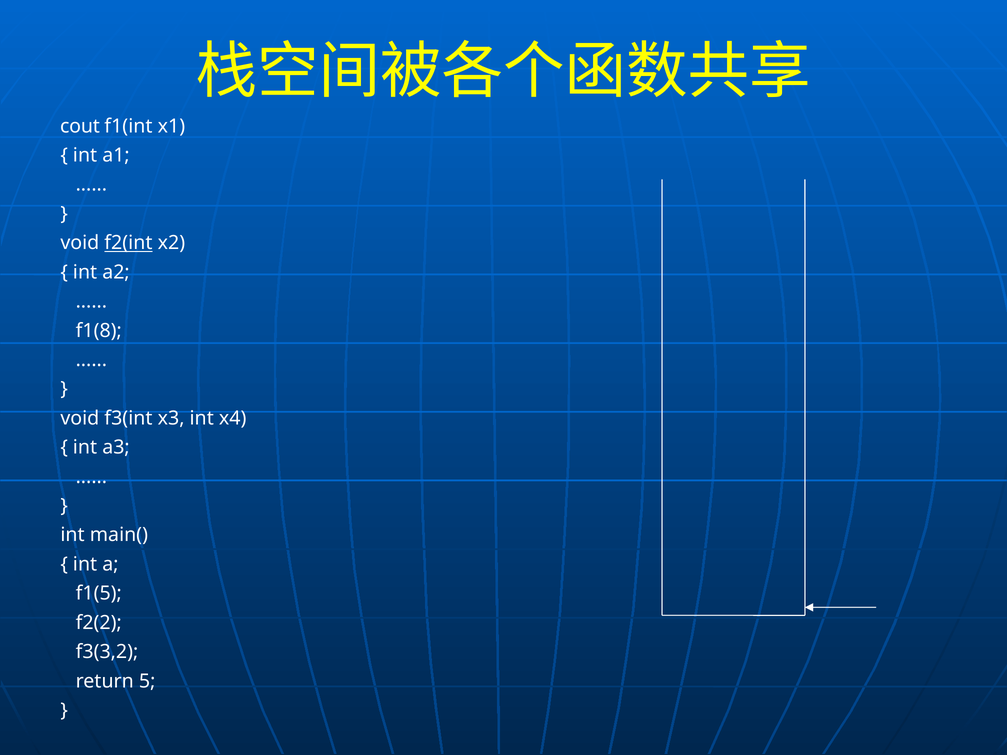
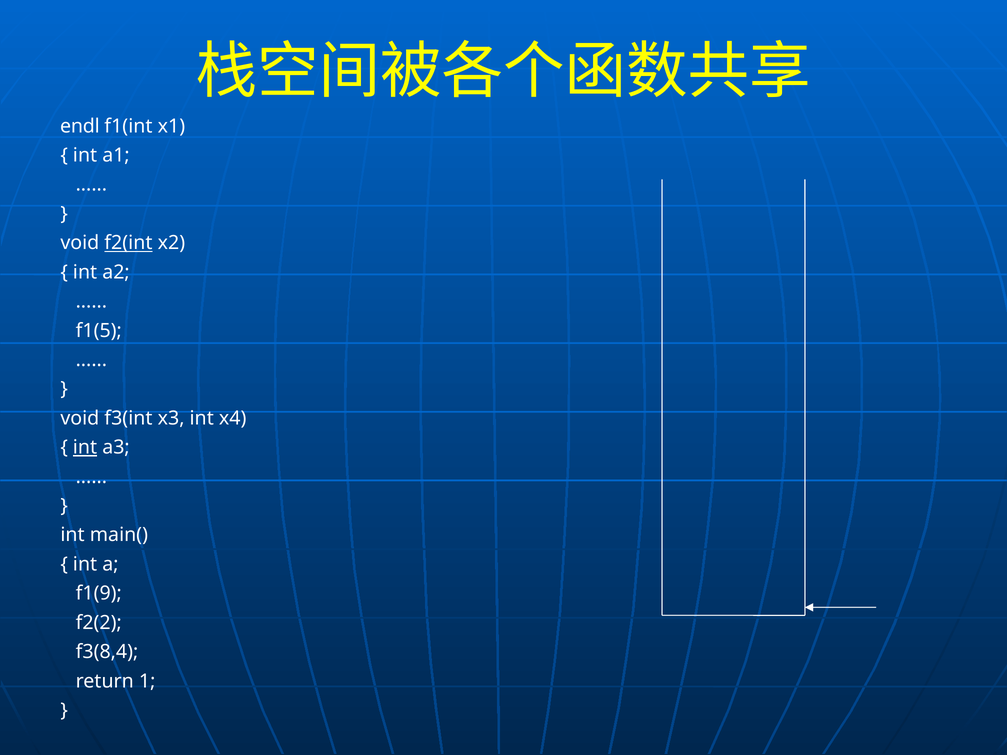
cout: cout -> endl (80, 126)
f1(8: f1(8 -> f1(5 (99, 331)
int underline: none -> present (85, 448)
f1(5: f1(5 -> f1(9 (99, 594)
f3(3,2: f3(3,2 -> f3(8,4 (107, 652)
5: 5 -> 1 (147, 681)
